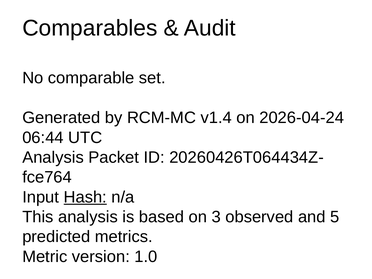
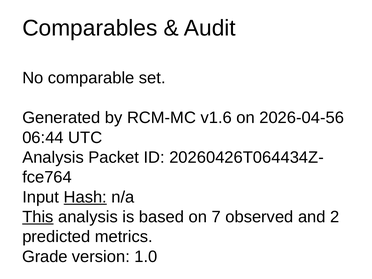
v1.4: v1.4 -> v1.6 (216, 118)
2026-04-24: 2026-04-24 -> 2026-04-56 (302, 118)
This underline: none -> present (38, 217)
3: 3 -> 7 (216, 217)
5: 5 -> 2 (335, 217)
Metric: Metric -> Grade (45, 257)
